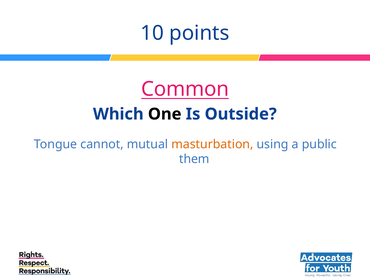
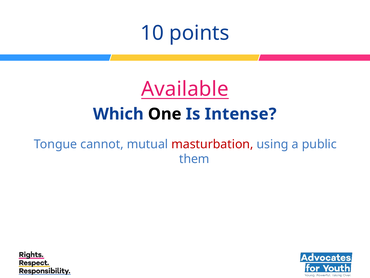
Common: Common -> Available (185, 89)
Outside: Outside -> Intense (241, 114)
masturbation colour: orange -> red (212, 144)
